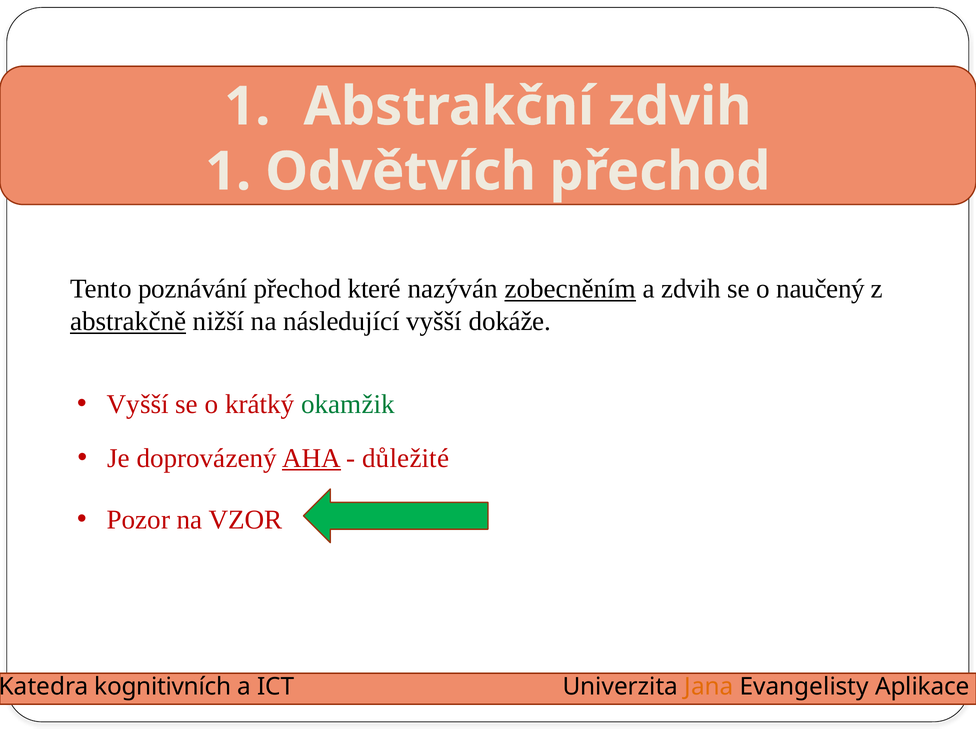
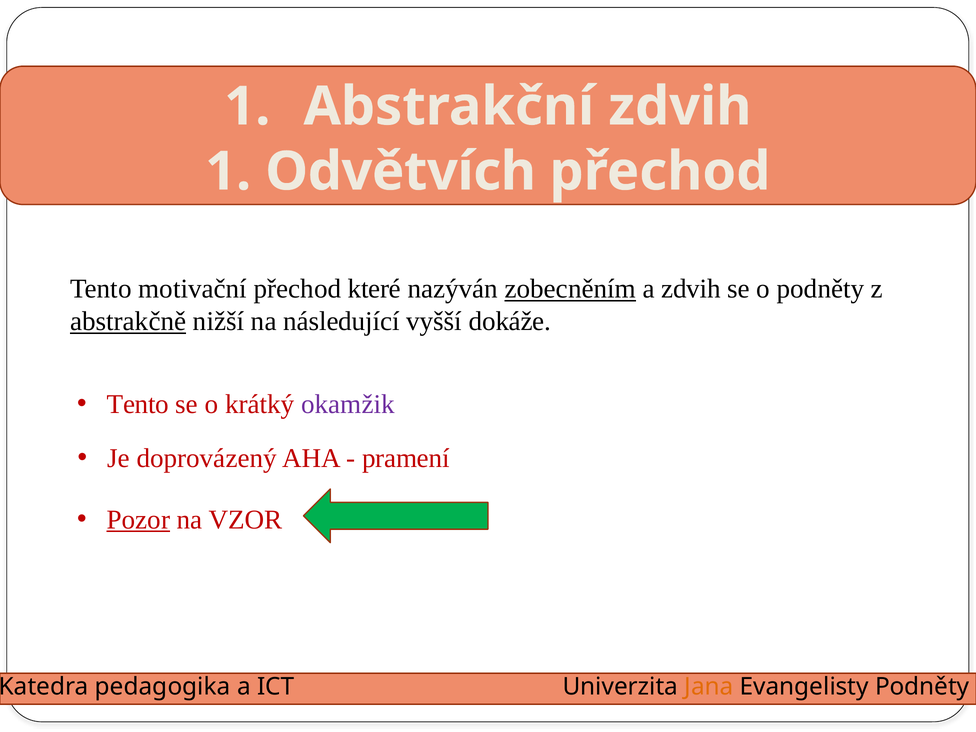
poznávání: poznávání -> motivační (193, 289)
o naučený: naučený -> podněty (820, 289)
Vyšší: Vyšší -> Tento (138, 404)
okamžik colour: green -> purple (348, 404)
AHA underline: present -> none (311, 458)
důležité: důležité -> pramení (406, 458)
Pozor underline: none -> present (138, 520)
kognitivních: kognitivních -> pedagogika (163, 687)
Evangelisty Aplikace: Aplikace -> Podněty (922, 687)
